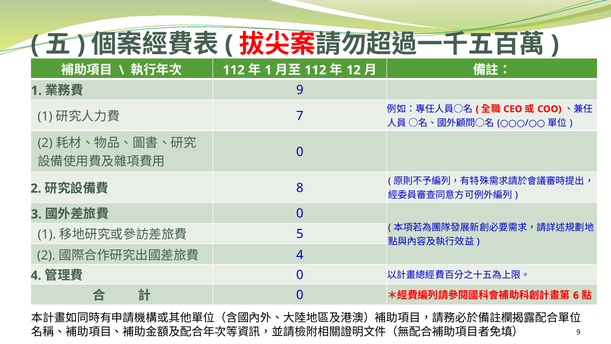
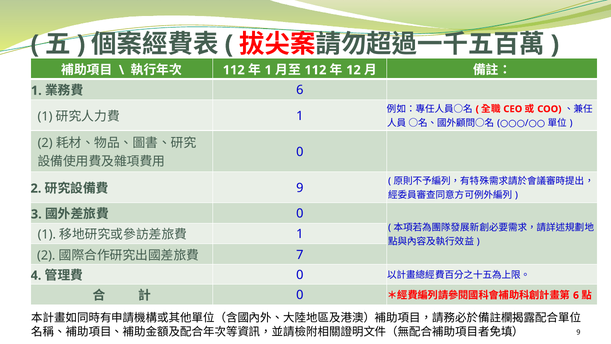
9: 9 -> 6 (300, 90)
7: 7 -> 1 (300, 116)
8: 8 -> 9 (300, 188)
5: 5 -> 1 (300, 234)
4: 4 -> 7 (300, 255)
